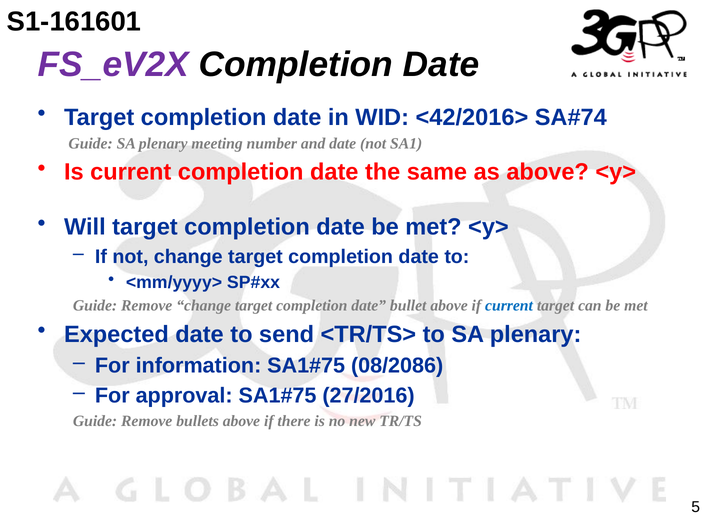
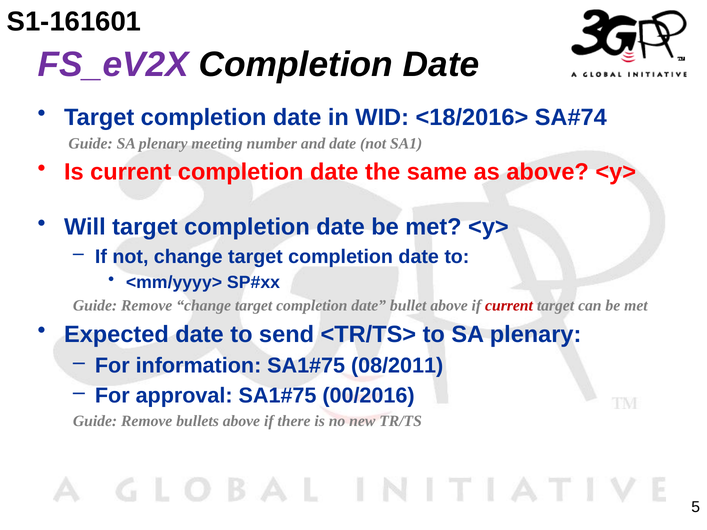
<42/2016>: <42/2016> -> <18/2016> (472, 117)
current colour: blue -> red (509, 306)
08/2086: 08/2086 -> 08/2011 (397, 366)
27/2016: 27/2016 -> 00/2016 (368, 396)
